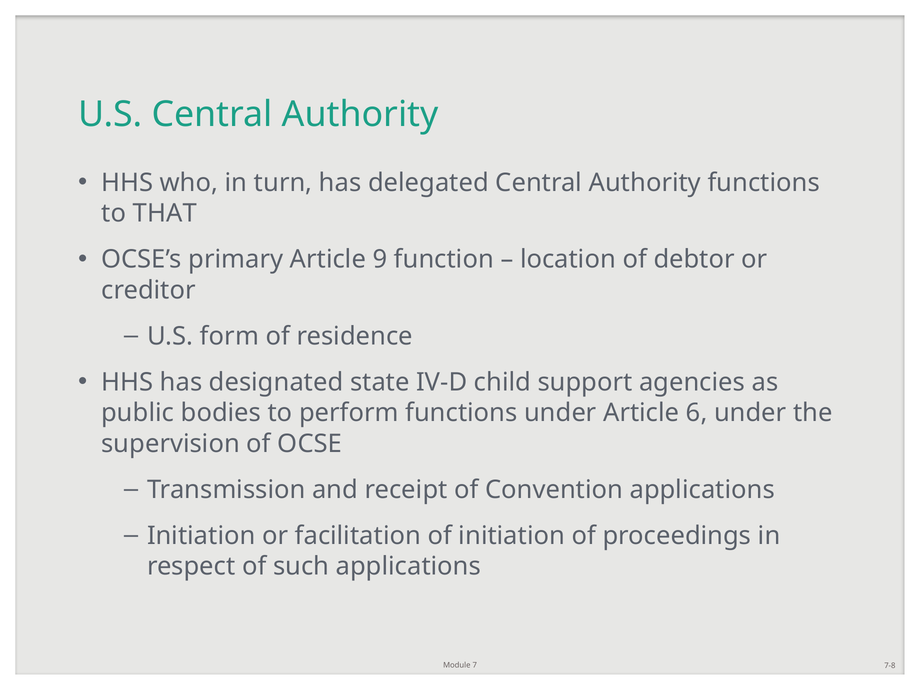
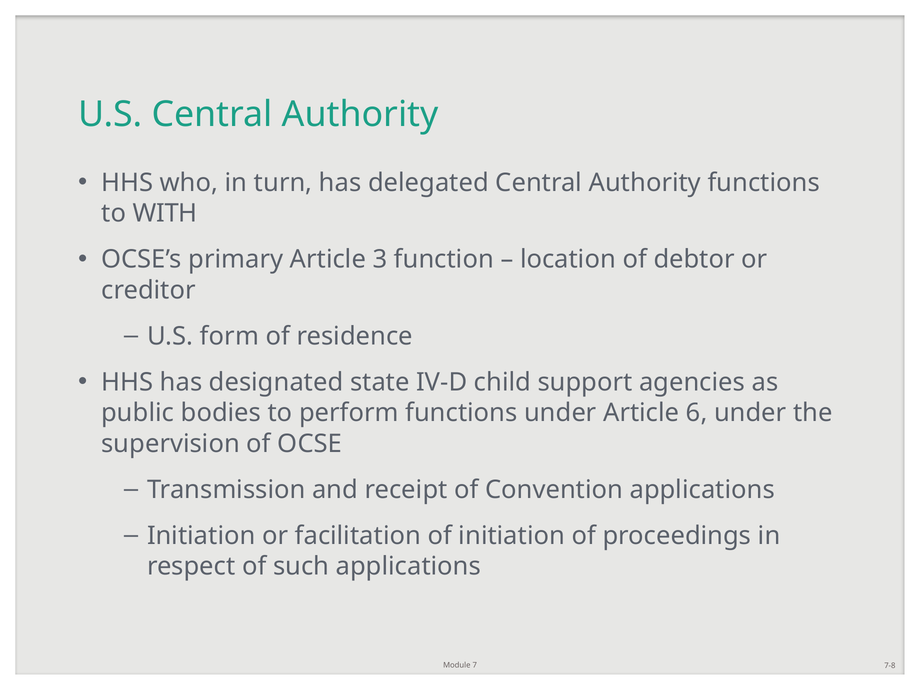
THAT: THAT -> WITH (165, 213)
9: 9 -> 3 (380, 260)
